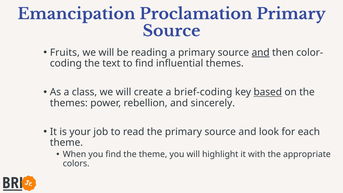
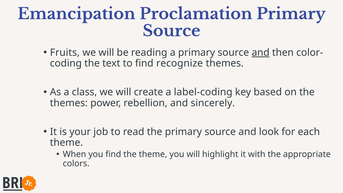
influential: influential -> recognize (180, 63)
brief-coding: brief-coding -> label-coding (203, 92)
based underline: present -> none (268, 92)
